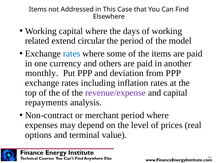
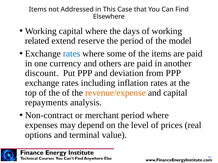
circular: circular -> reserve (91, 41)
monthly: monthly -> discount (42, 73)
revenue/expense colour: purple -> orange (116, 93)
